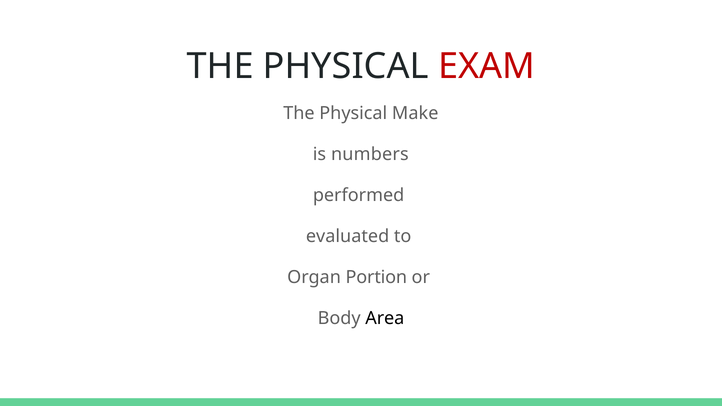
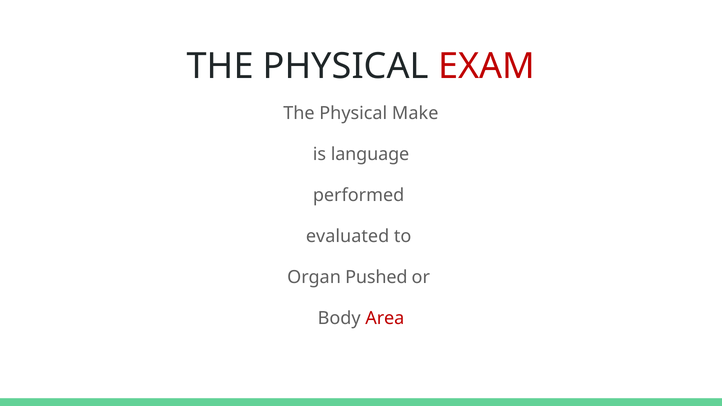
numbers: numbers -> language (370, 154)
Portion: Portion -> Pushed (376, 277)
Area colour: black -> red (385, 318)
